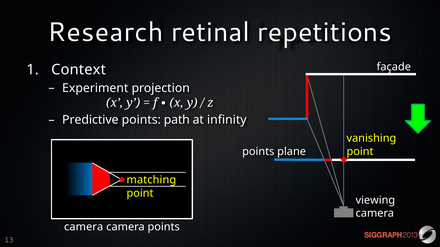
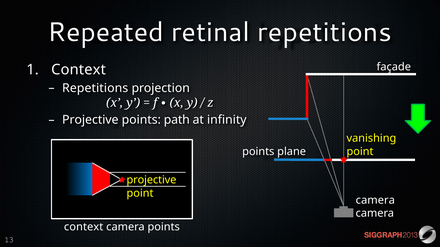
Research: Research -> Repeated (106, 32)
Experiment: Experiment -> Repetitions (95, 88)
Predictive: Predictive -> Projective (90, 120)
matching: matching -> projective (151, 180)
viewing: viewing -> camera (375, 200)
camera: camera -> context (84, 227)
